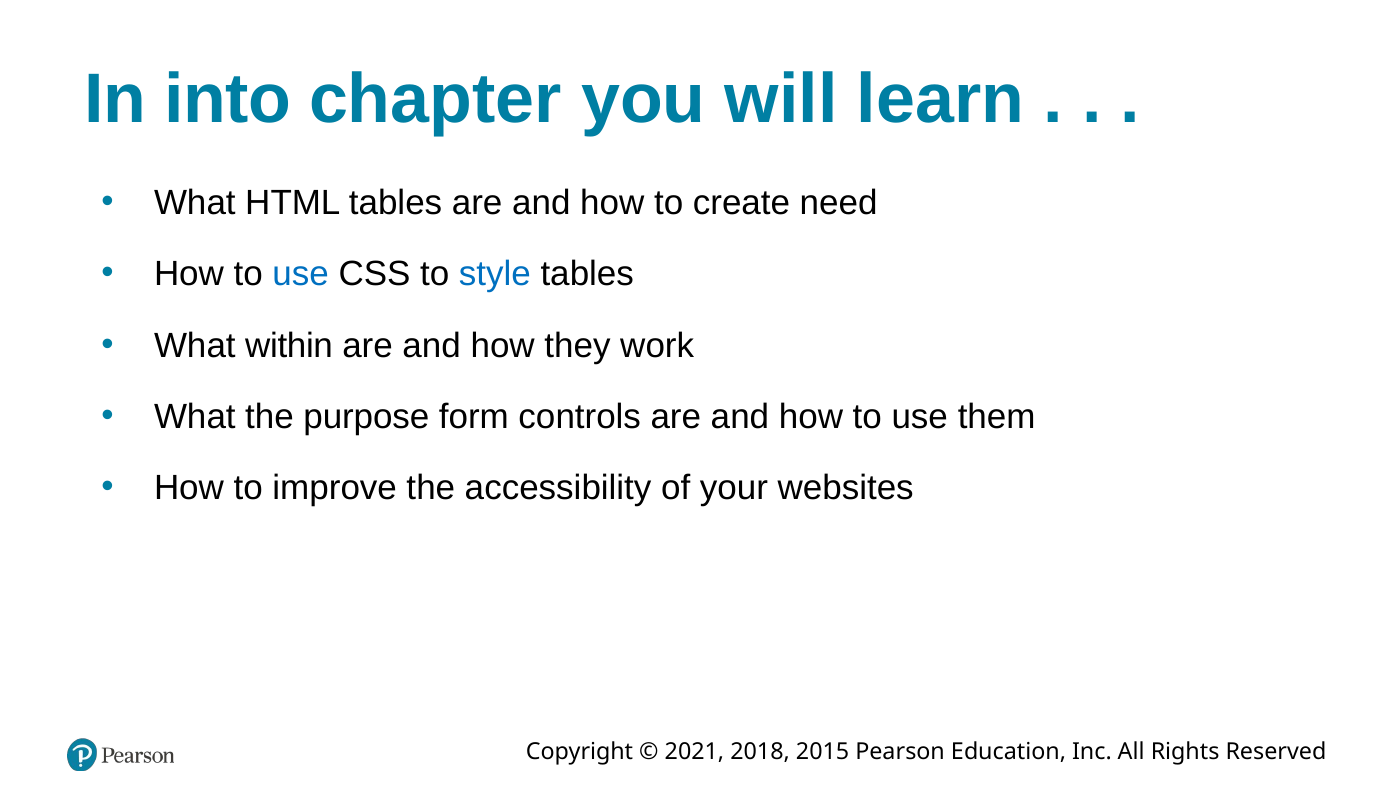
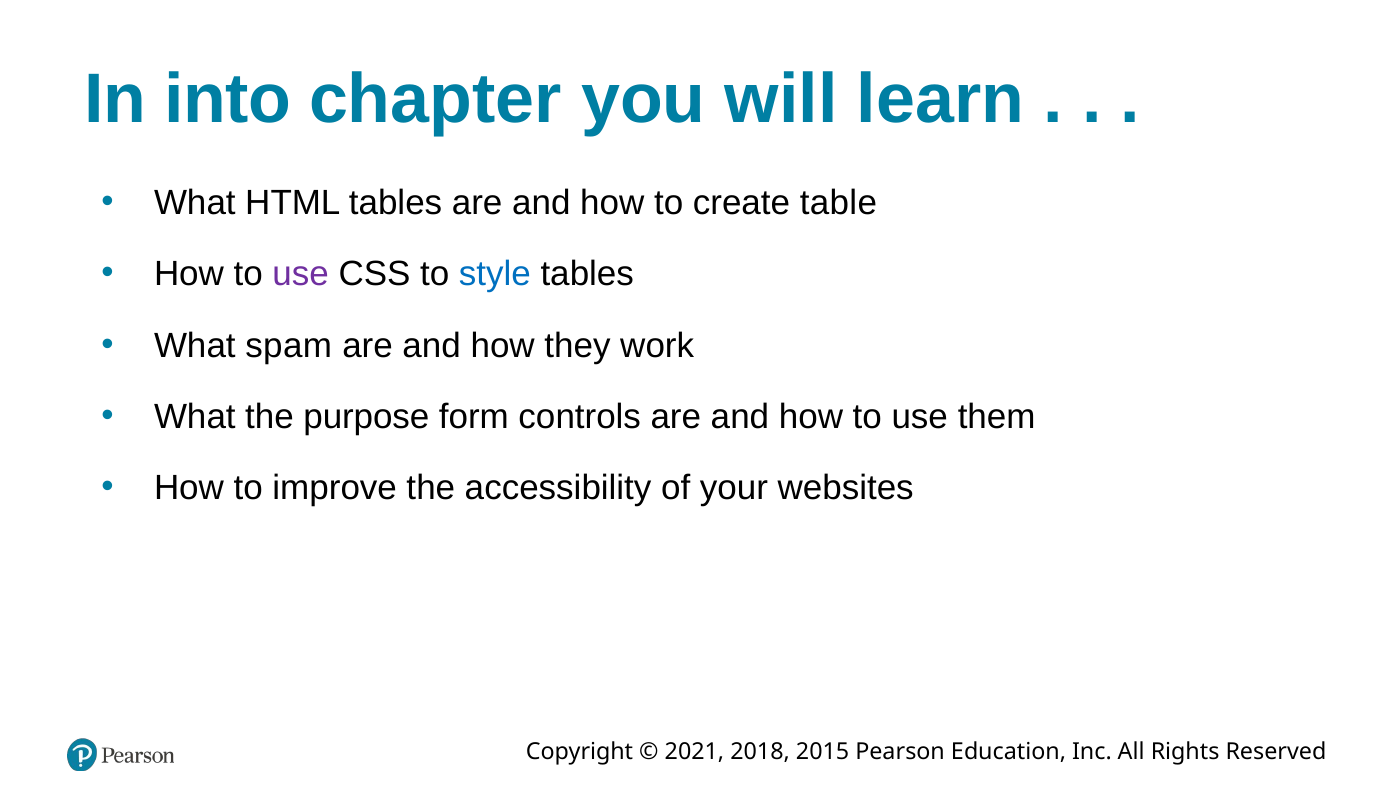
need: need -> table (838, 203)
use colour: blue -> purple (301, 274)
within: within -> spam (289, 345)
